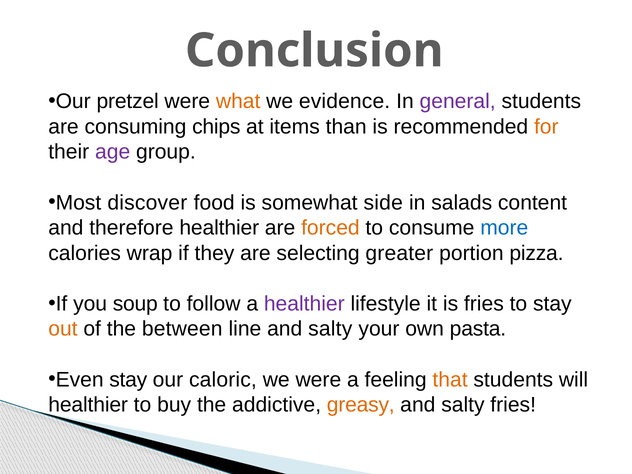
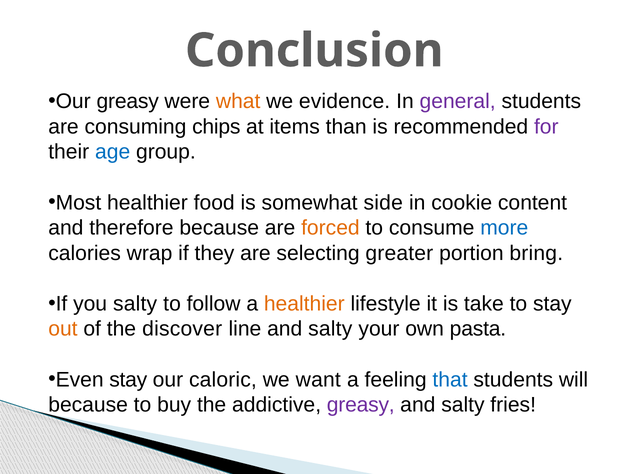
Our pretzel: pretzel -> greasy (128, 101)
for colour: orange -> purple (546, 127)
age colour: purple -> blue (113, 152)
Most discover: discover -> healthier (147, 203)
salads: salads -> cookie (462, 203)
therefore healthier: healthier -> because (219, 228)
pizza: pizza -> bring (536, 253)
you soup: soup -> salty (135, 304)
healthier colour: purple -> orange (304, 304)
is fries: fries -> take (484, 304)
between: between -> discover (182, 329)
we were: were -> want (318, 380)
that colour: orange -> blue (450, 380)
healthier: healthier -> because (88, 405)
greasy colour: orange -> purple (361, 405)
